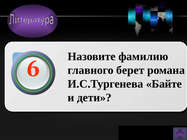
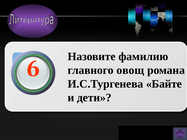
берет: берет -> овощ (130, 70)
